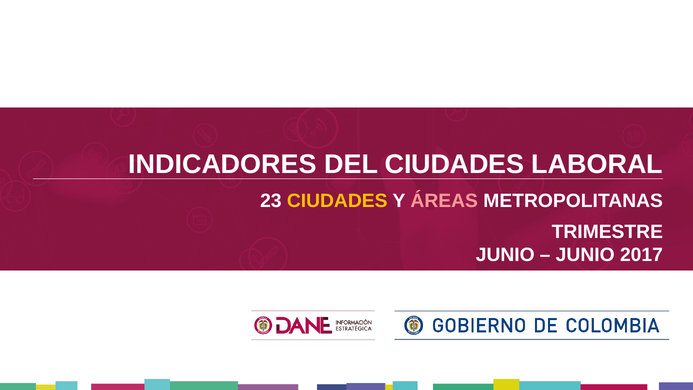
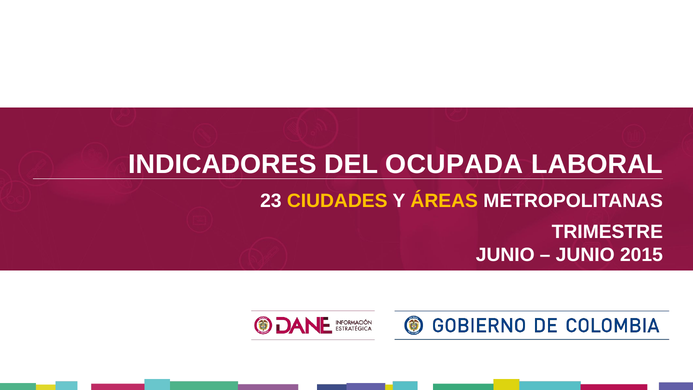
DEL CIUDADES: CIUDADES -> OCUPADA (454, 164)
ÁREAS colour: pink -> yellow (444, 201)
2017: 2017 -> 2015 (641, 255)
